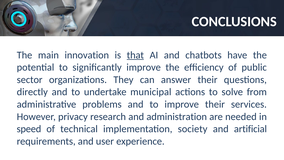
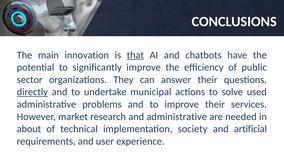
directly underline: none -> present (32, 92)
from: from -> used (257, 92)
privacy: privacy -> market (73, 116)
and administration: administration -> administrative (177, 116)
speed: speed -> about (29, 129)
